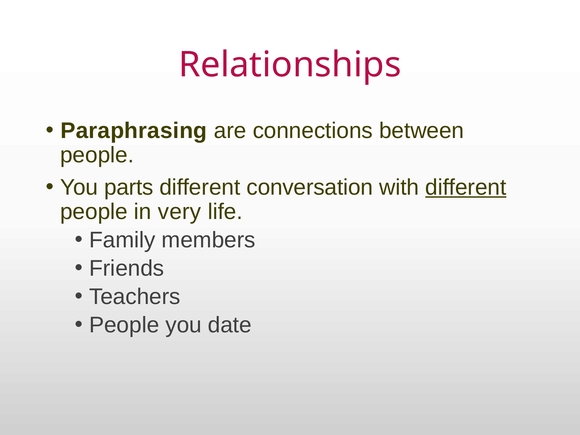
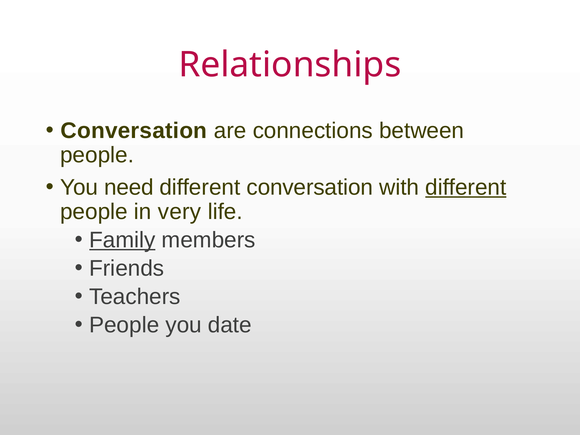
Paraphrasing: Paraphrasing -> Conversation (134, 131)
parts: parts -> need (129, 187)
Family underline: none -> present (122, 240)
